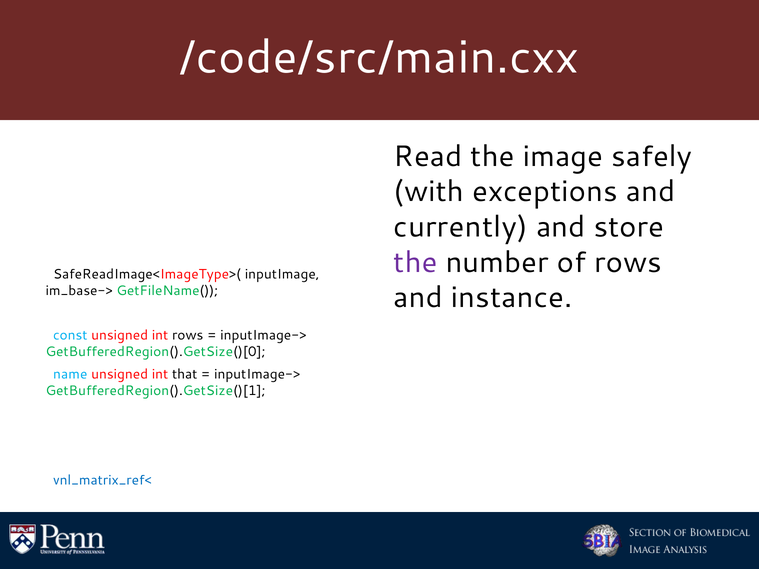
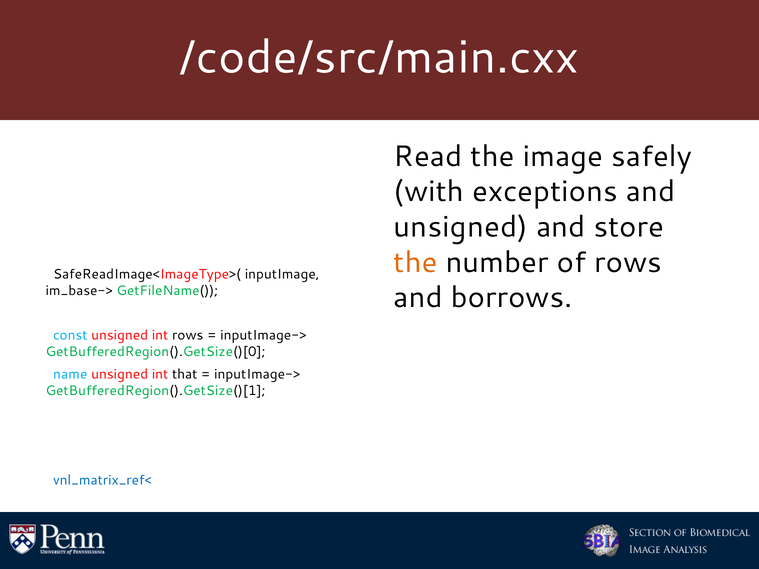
currently: currently -> unsigned (461, 227)
the colour: purple -> orange (415, 262)
instance: instance -> borrows (512, 298)
